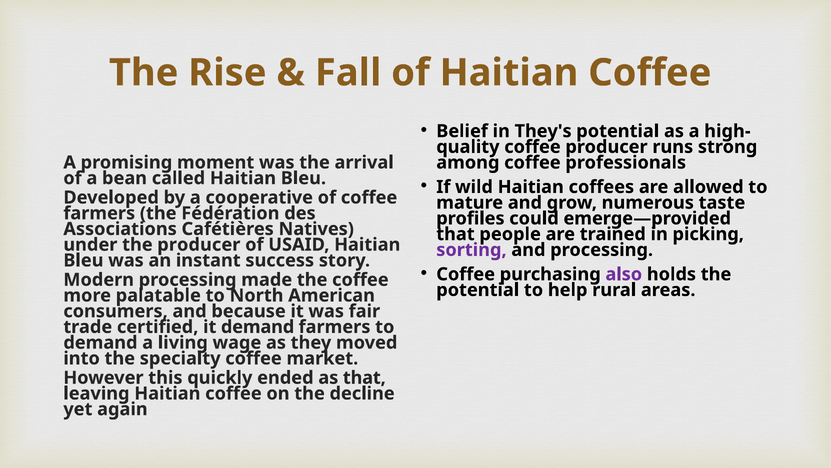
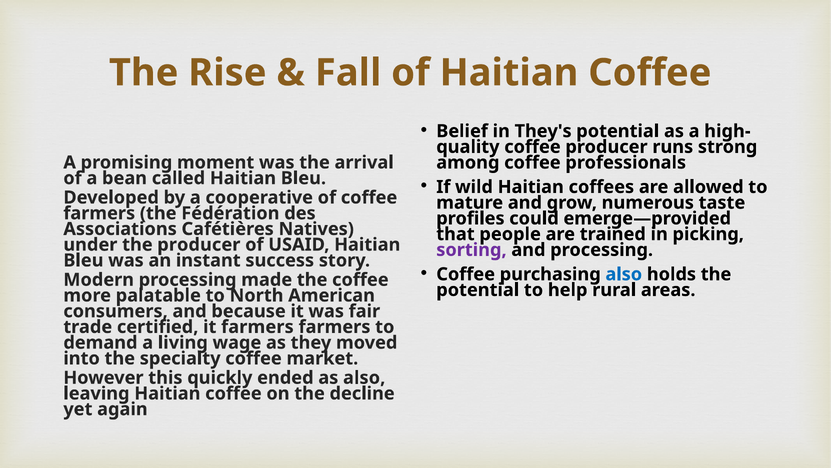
also colour: purple -> blue (624, 274)
it demand: demand -> farmers (257, 327)
as that: that -> also (364, 377)
